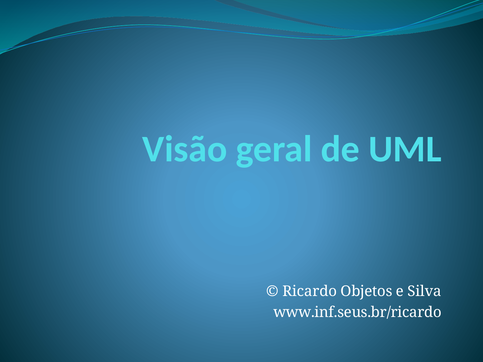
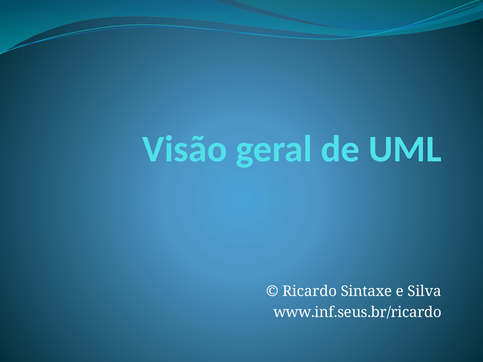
Objetos: Objetos -> Sintaxe (366, 291)
